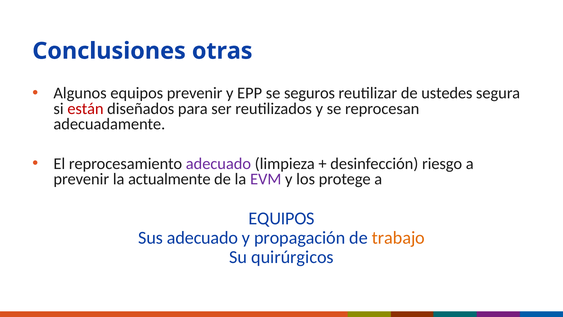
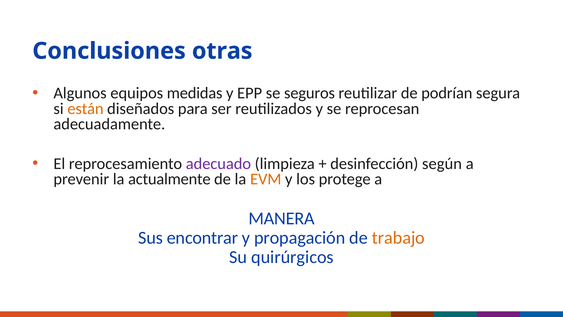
equipos prevenir: prevenir -> medidas (195, 93)
ustedes: ustedes -> podrían (447, 93)
están colour: red -> orange (85, 109)
riesgo: riesgo -> según (442, 164)
EVM colour: purple -> orange (266, 179)
EQUIPOS: EQUIPOS -> MANERA (282, 218)
Sus adecuado: adecuado -> encontrar (202, 238)
